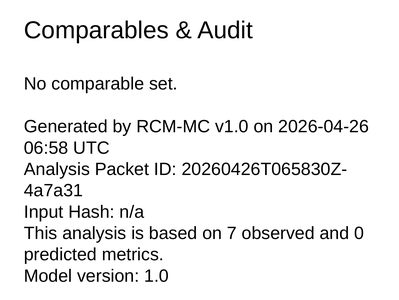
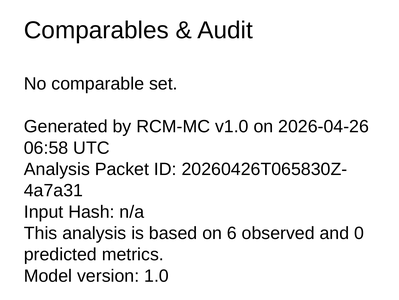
7: 7 -> 6 (232, 233)
